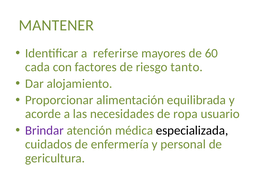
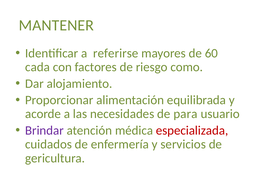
tanto: tanto -> como (187, 67)
ropa: ropa -> para (185, 114)
especializada colour: black -> red (192, 131)
personal: personal -> servicios (183, 145)
